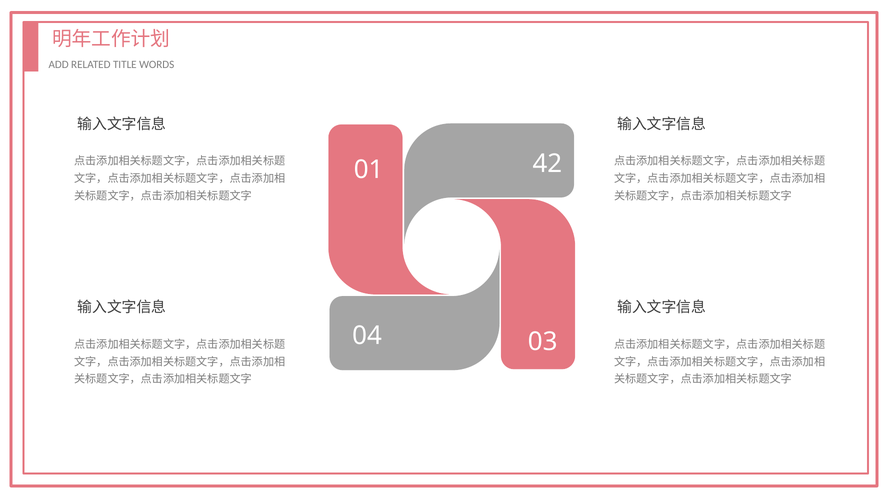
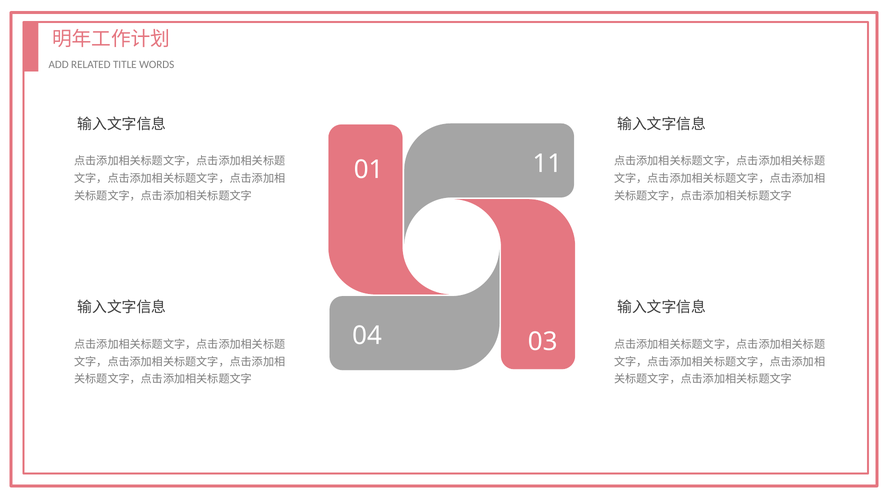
42: 42 -> 11 (547, 164)
